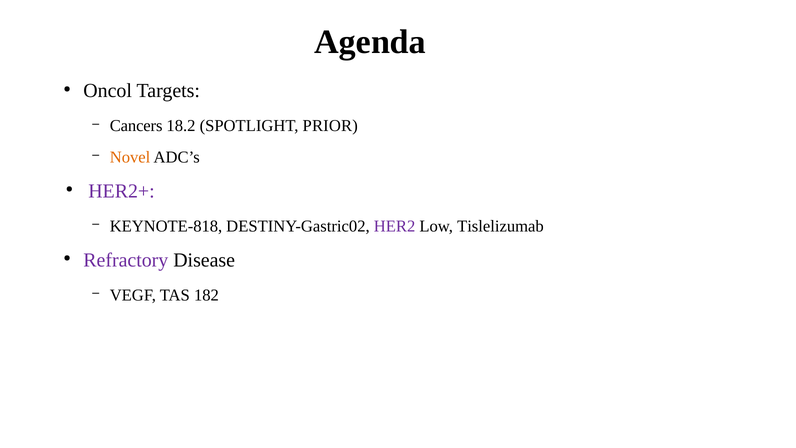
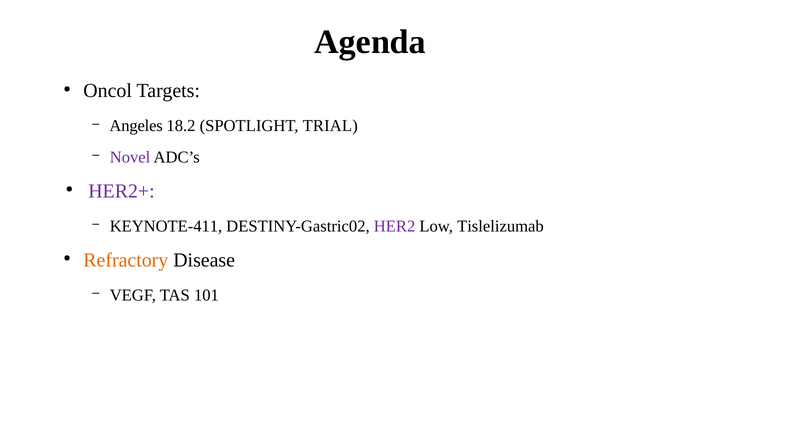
Cancers: Cancers -> Angeles (136, 126)
PRIOR: PRIOR -> TRIAL (330, 126)
Novel colour: orange -> purple (130, 157)
KEYNOTE-818: KEYNOTE-818 -> KEYNOTE-411 (166, 226)
Refractory colour: purple -> orange (126, 260)
182: 182 -> 101 (206, 295)
